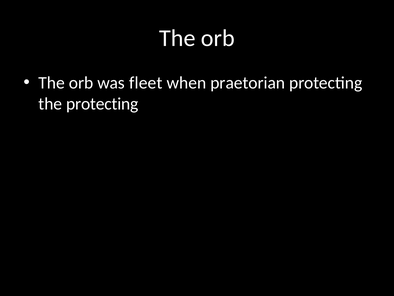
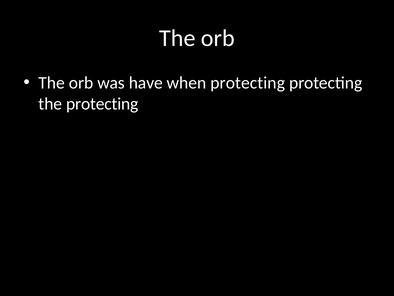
fleet: fleet -> have (146, 83)
when praetorian: praetorian -> protecting (248, 83)
